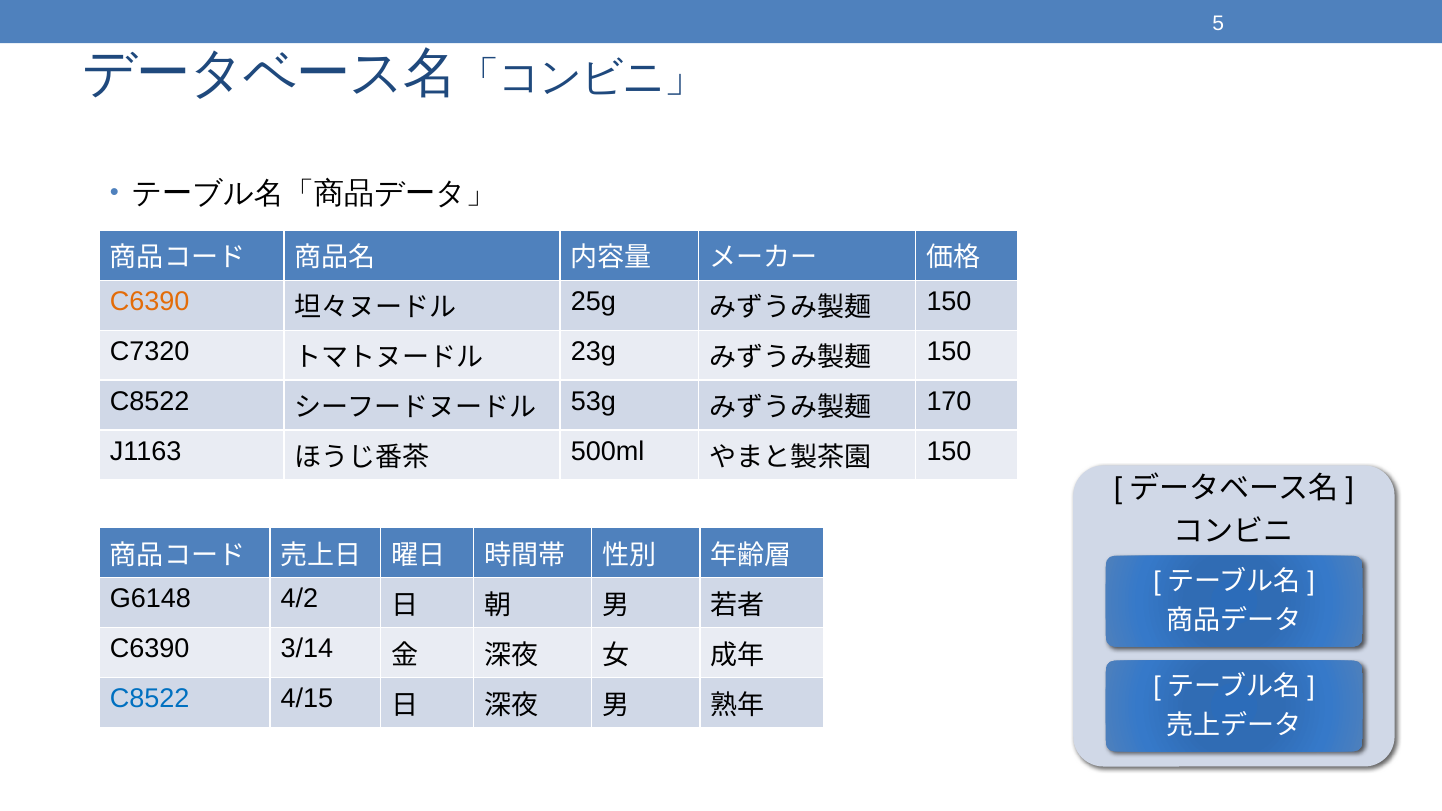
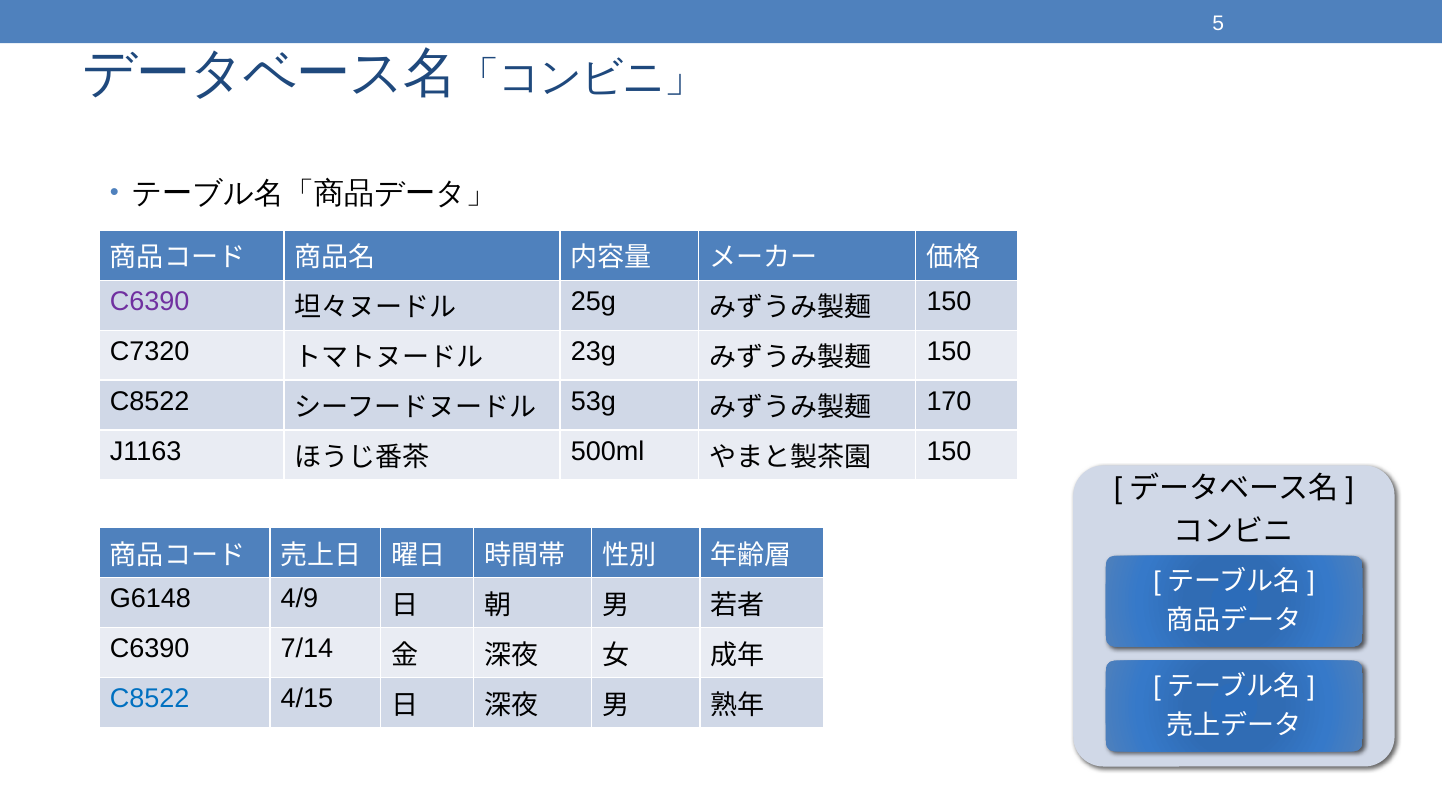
C6390 colour: orange -> purple (150, 301)
4/2: 4/2 -> 4/9 (299, 599)
3/14: 3/14 -> 7/14 (307, 649)
